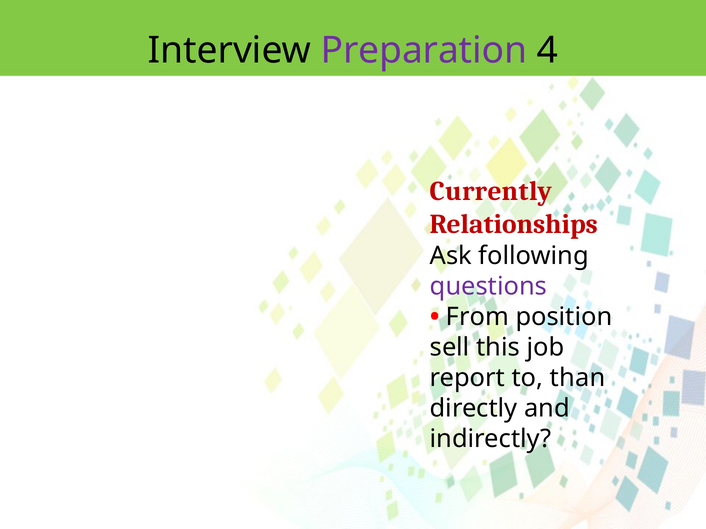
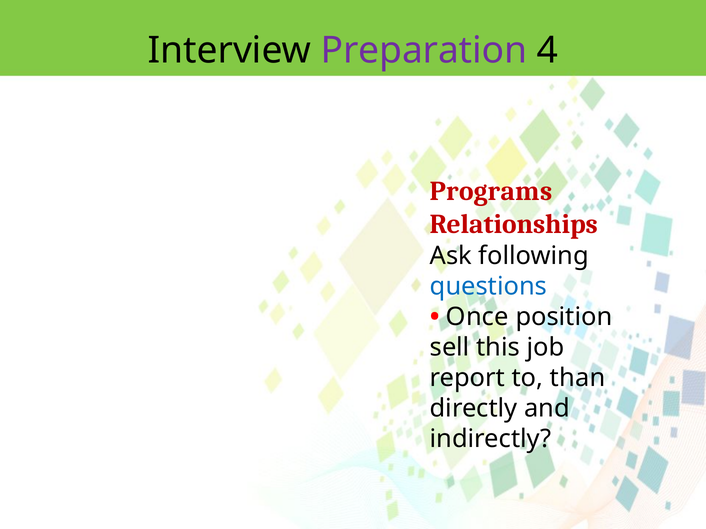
Currently: Currently -> Programs (491, 191)
questions colour: purple -> blue (488, 286)
From: From -> Once (477, 317)
